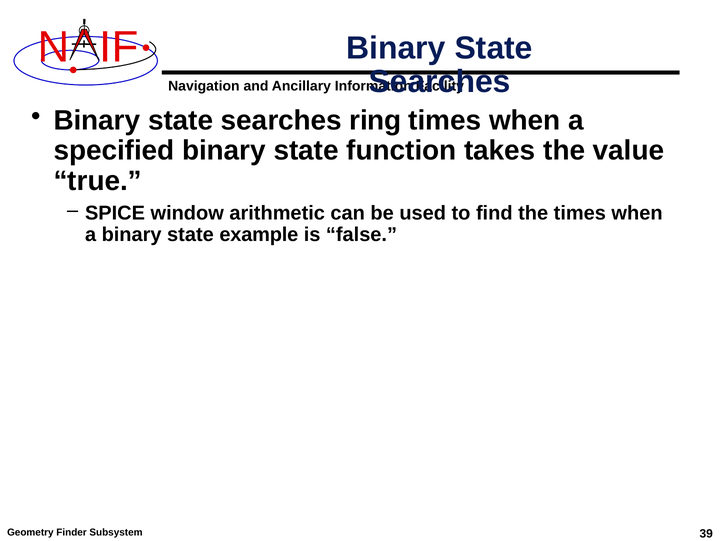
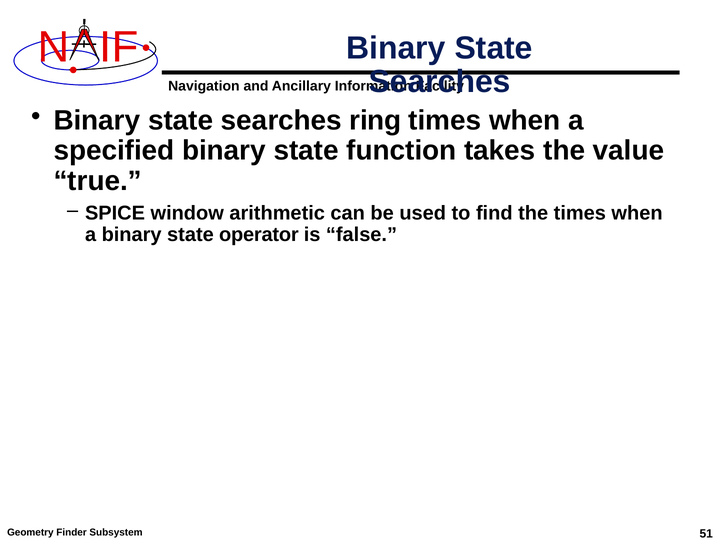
example: example -> operator (259, 234)
39: 39 -> 51 (706, 533)
